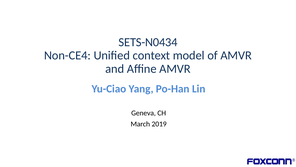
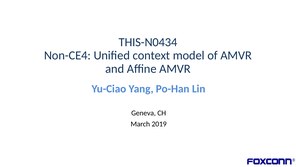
SETS-N0434: SETS-N0434 -> THIS-N0434 (148, 42)
